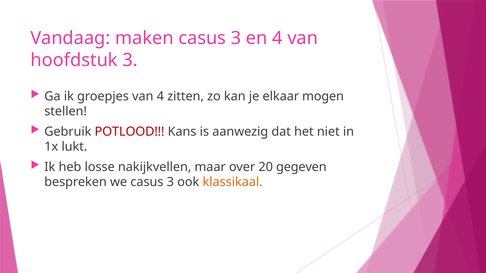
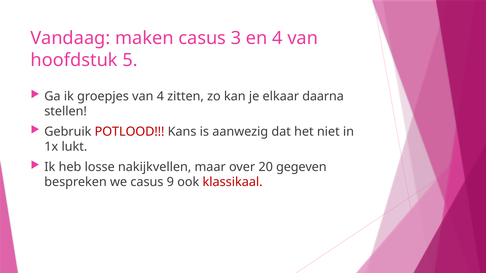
hoofdstuk 3: 3 -> 5 (130, 60)
mogen: mogen -> daarna (323, 96)
we casus 3: 3 -> 9 (170, 182)
klassikaal colour: orange -> red (233, 182)
